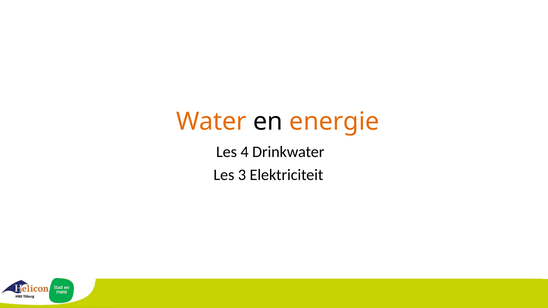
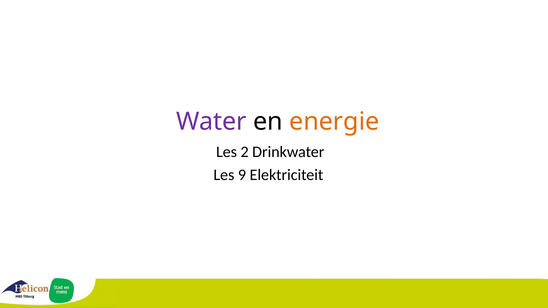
Water colour: orange -> purple (211, 122)
4: 4 -> 2 (245, 152)
3: 3 -> 9 (242, 175)
